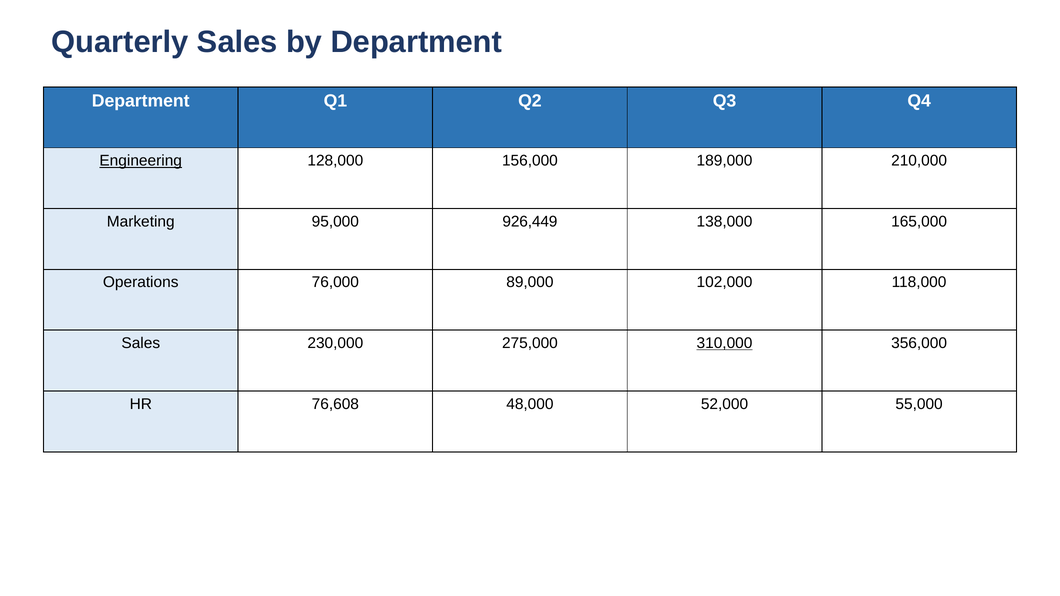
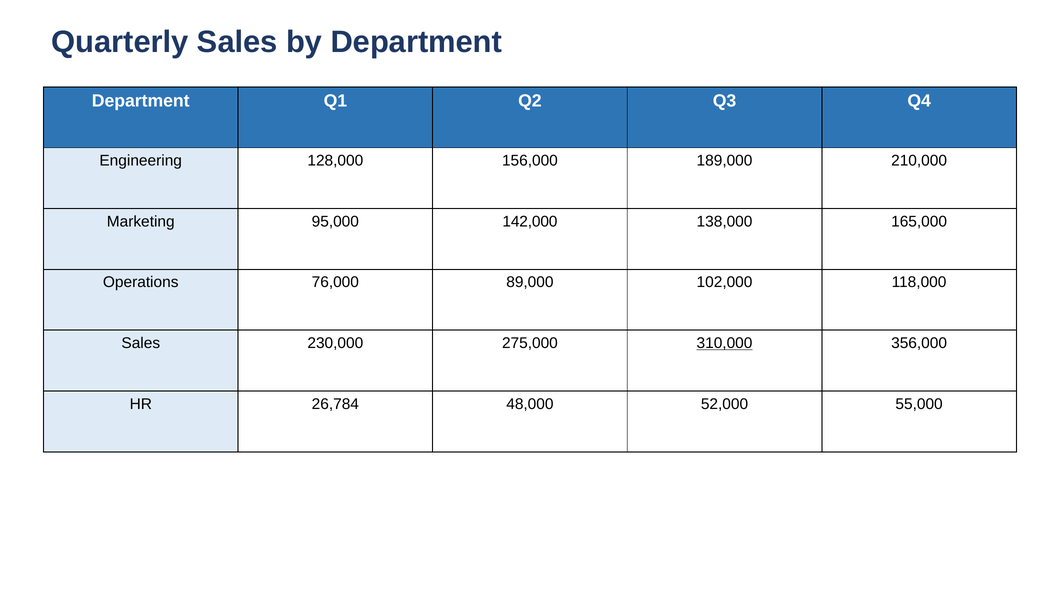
Engineering underline: present -> none (141, 161)
926,449: 926,449 -> 142,000 (530, 222)
76,608: 76,608 -> 26,784 (335, 404)
